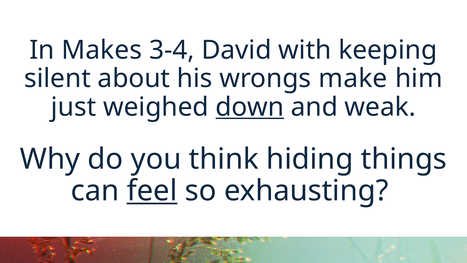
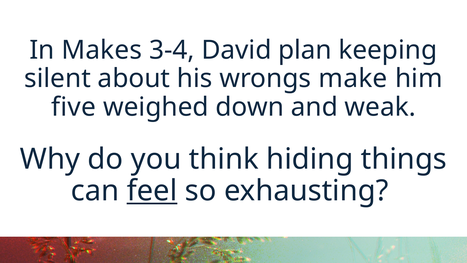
with: with -> plan (305, 50)
just: just -> five (73, 107)
down underline: present -> none (250, 107)
